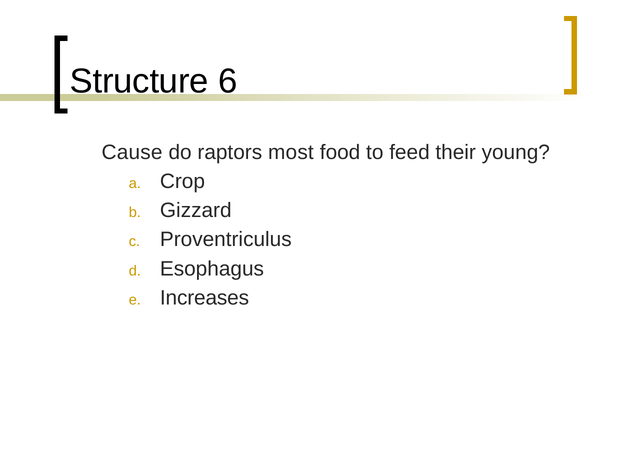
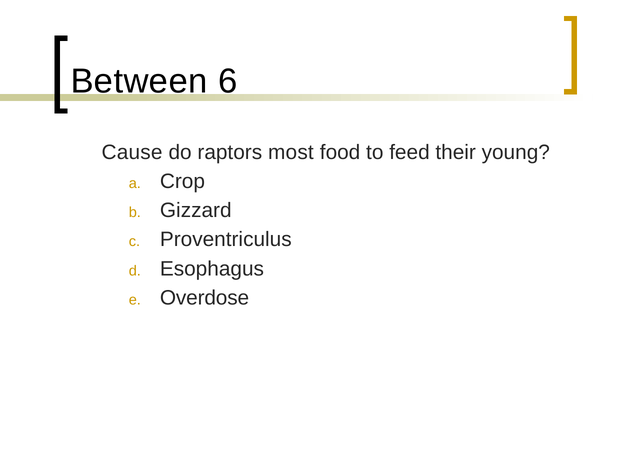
Structure: Structure -> Between (139, 82)
Increases: Increases -> Overdose (205, 298)
